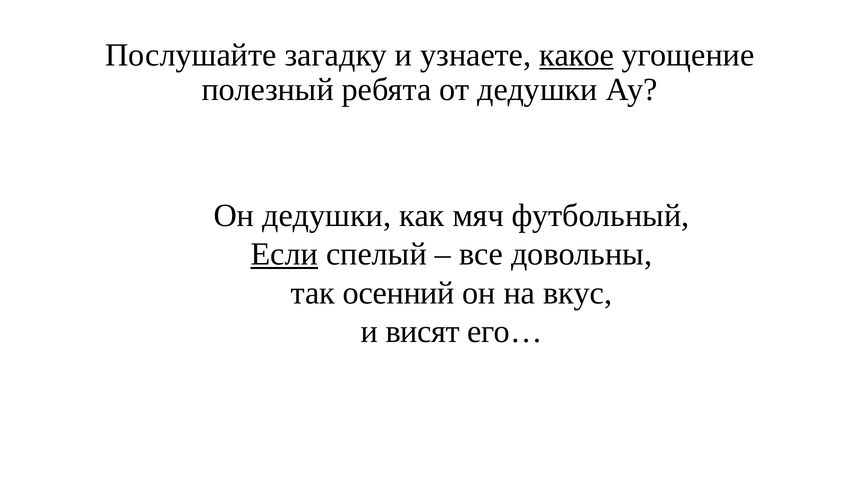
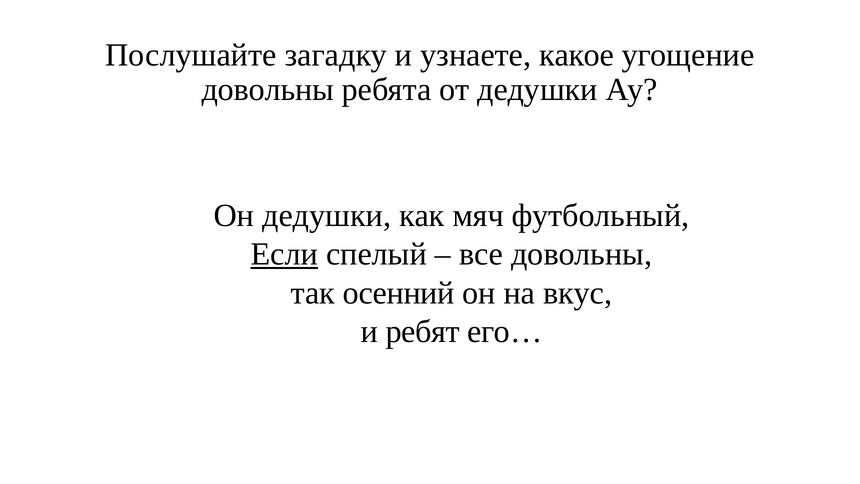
какое underline: present -> none (577, 55)
полезный: полезный -> довольны (268, 90)
висят: висят -> ребят (423, 331)
